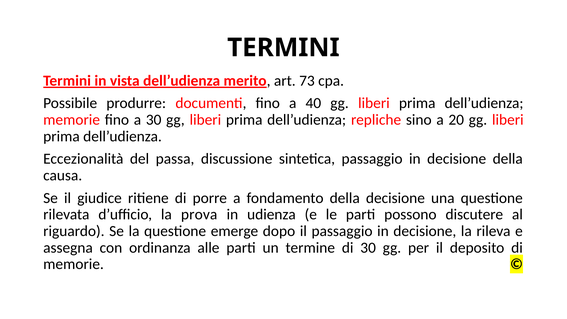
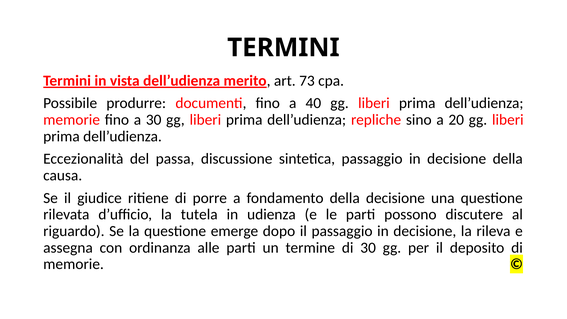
prova: prova -> tutela (199, 214)
